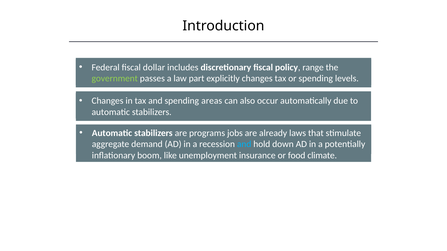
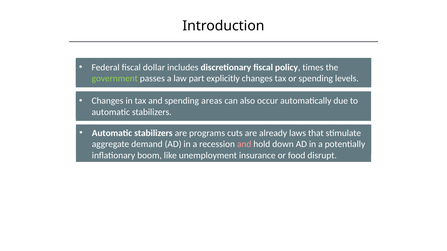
range: range -> times (313, 67)
jobs: jobs -> cuts (235, 133)
and colour: light blue -> pink (244, 144)
climate: climate -> disrupt (322, 156)
